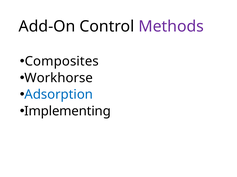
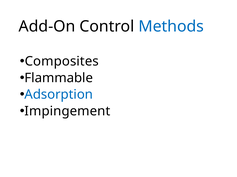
Methods colour: purple -> blue (171, 27)
Workhorse: Workhorse -> Flammable (59, 78)
Implementing: Implementing -> Impingement (67, 112)
